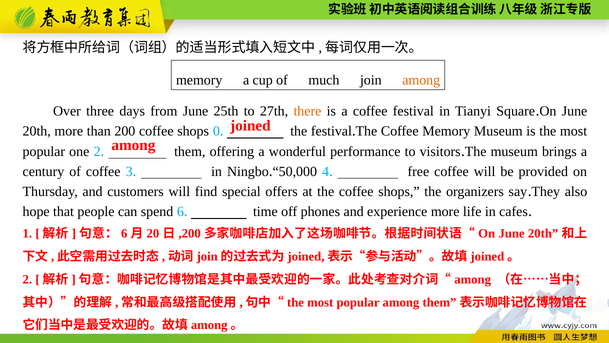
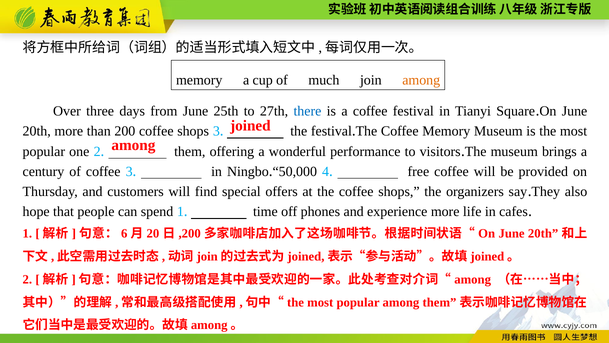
there colour: orange -> blue (307, 111)
shops 0: 0 -> 3 (216, 131)
spend 6: 6 -> 1 (180, 211)
